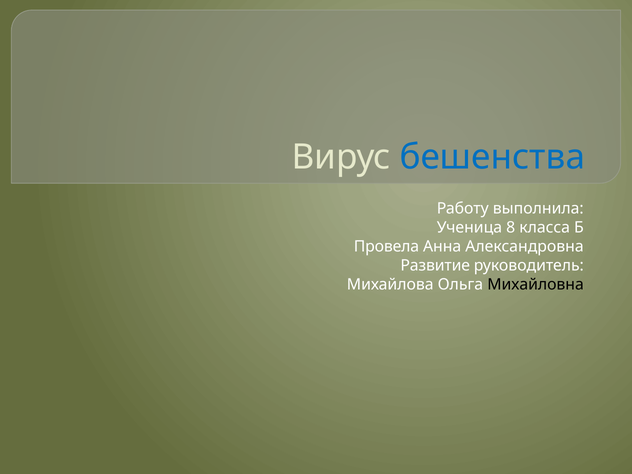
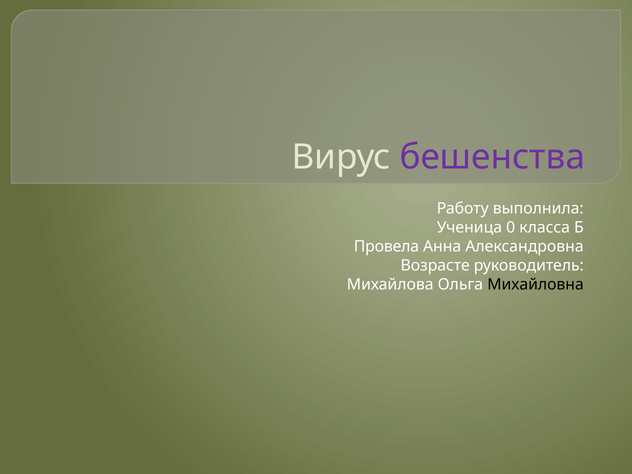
бешенства colour: blue -> purple (492, 157)
8: 8 -> 0 (511, 228)
Развитие: Развитие -> Возрасте (435, 265)
